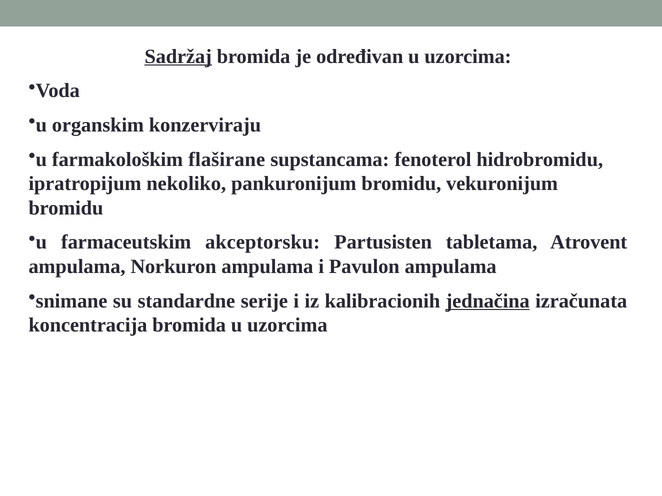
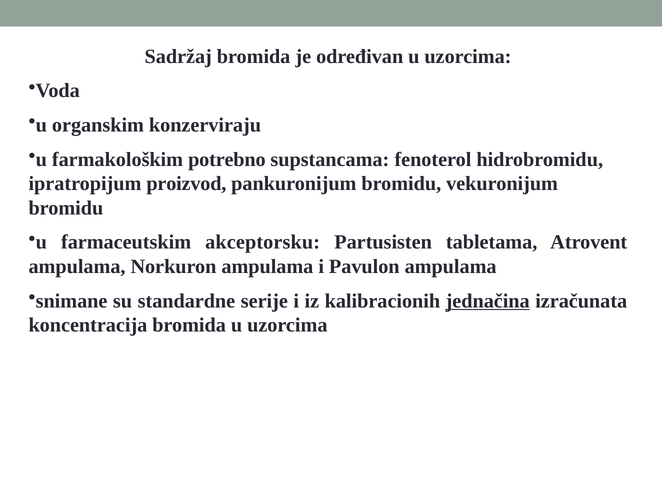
Sadržaj underline: present -> none (178, 57)
flaširane: flaširane -> potrebno (227, 160)
nekoliko: nekoliko -> proizvod (186, 184)
